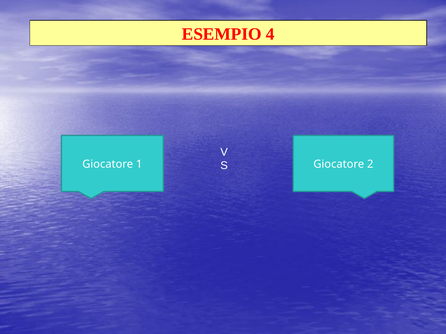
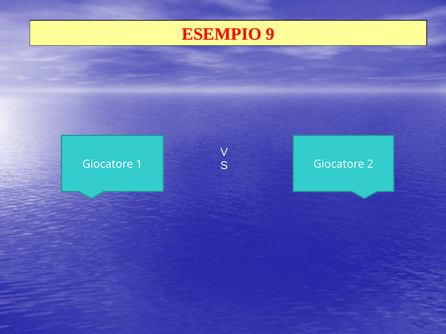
4: 4 -> 9 (270, 34)
